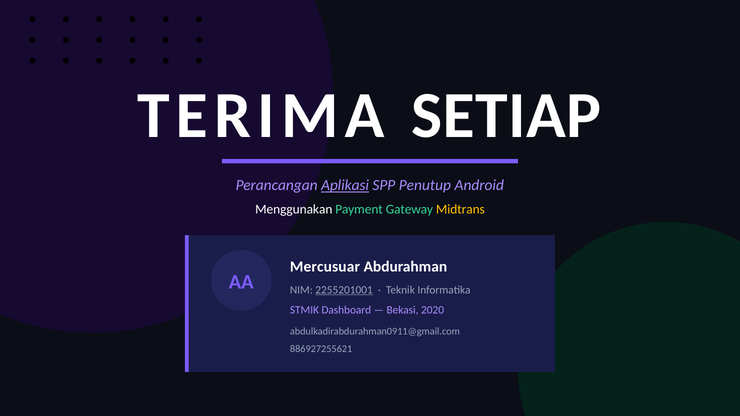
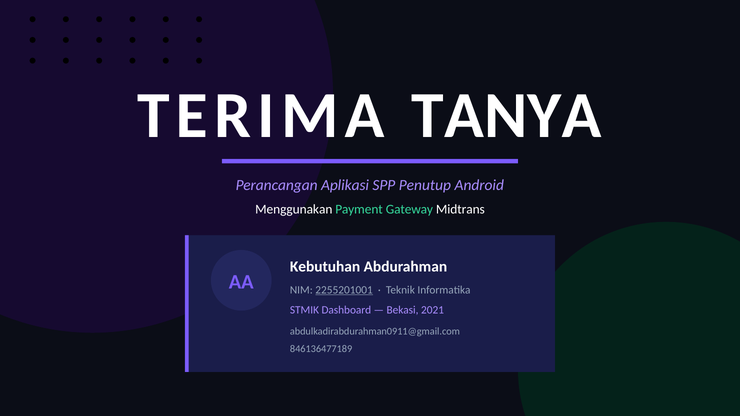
SETIAP: SETIAP -> TANYA (507, 116)
Aplikasi underline: present -> none (345, 185)
Midtrans colour: yellow -> white (460, 210)
Mercusuar: Mercusuar -> Kebutuhan (325, 267)
2020: 2020 -> 2021 (433, 310)
886927255621: 886927255621 -> 846136477189 (321, 349)
